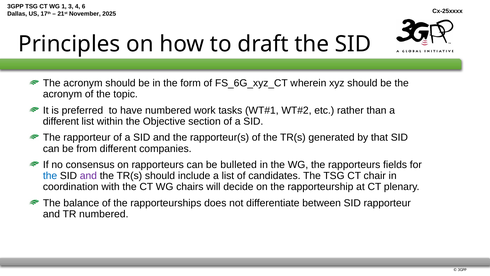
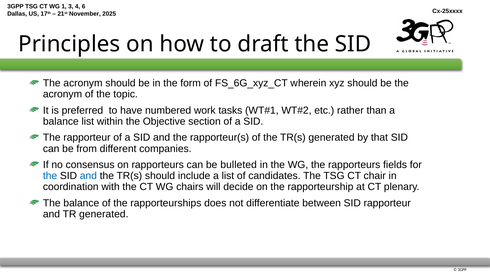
different: different -> balance (61, 121)
and colour: purple -> blue (88, 176)
TR numbered: numbered -> generated (104, 214)
